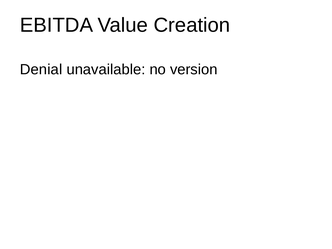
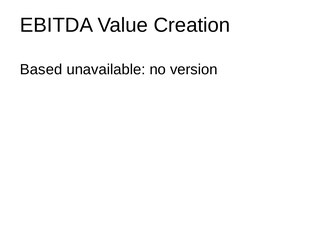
Denial: Denial -> Based (41, 70)
